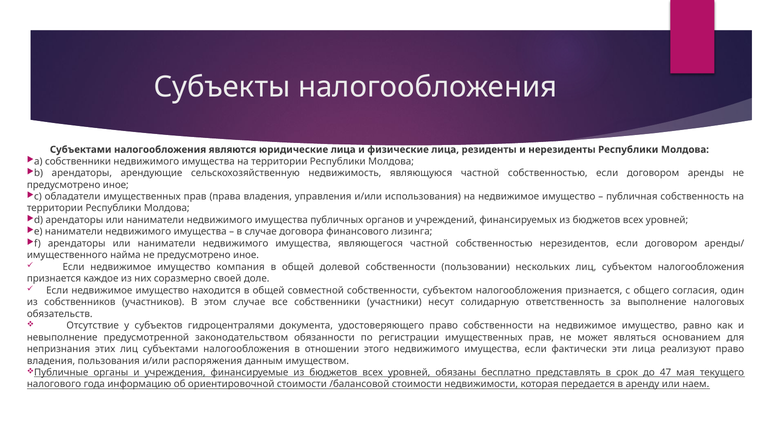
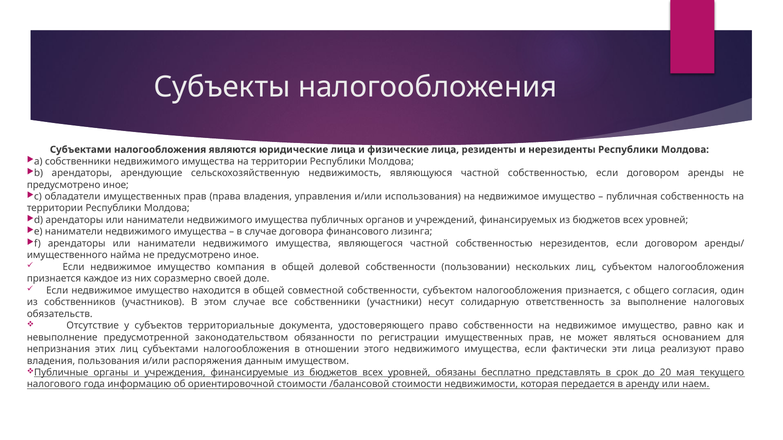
гидроцентралями: гидроцентралями -> территориальные (231, 326)
47: 47 -> 20 (666, 373)
